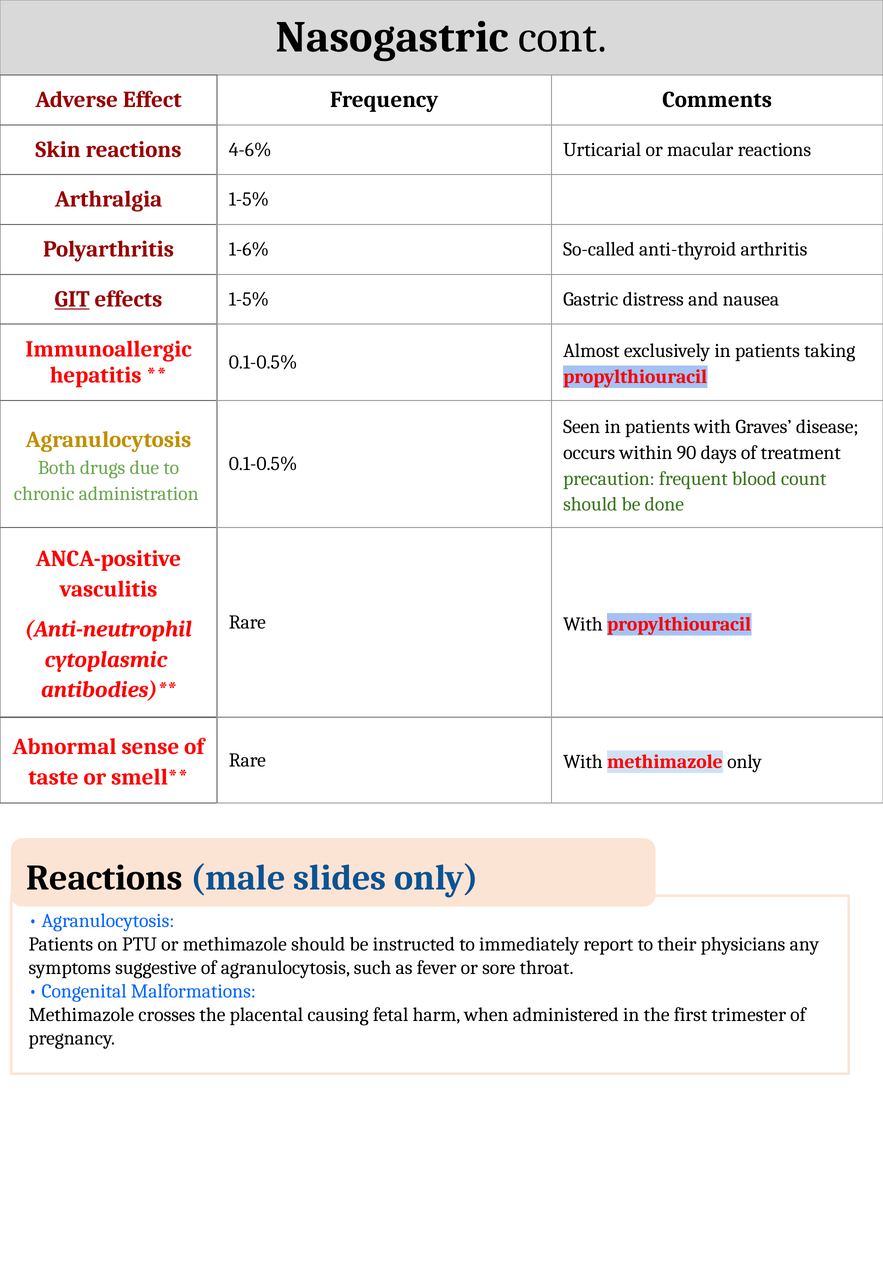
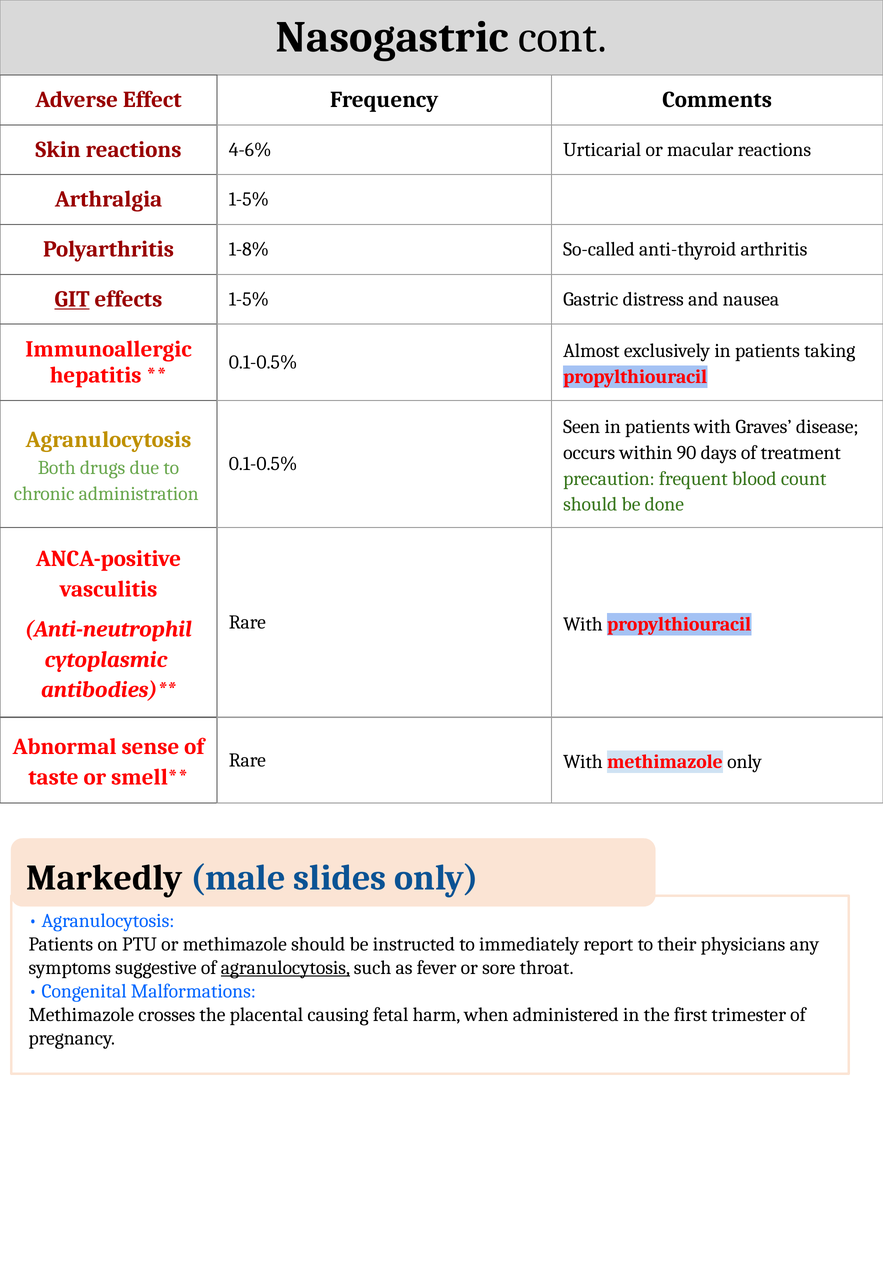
1-6%: 1-6% -> 1-8% (249, 249)
Reactions: Reactions -> Markedly (105, 878)
agranulocytosis underline: none -> present (285, 968)
